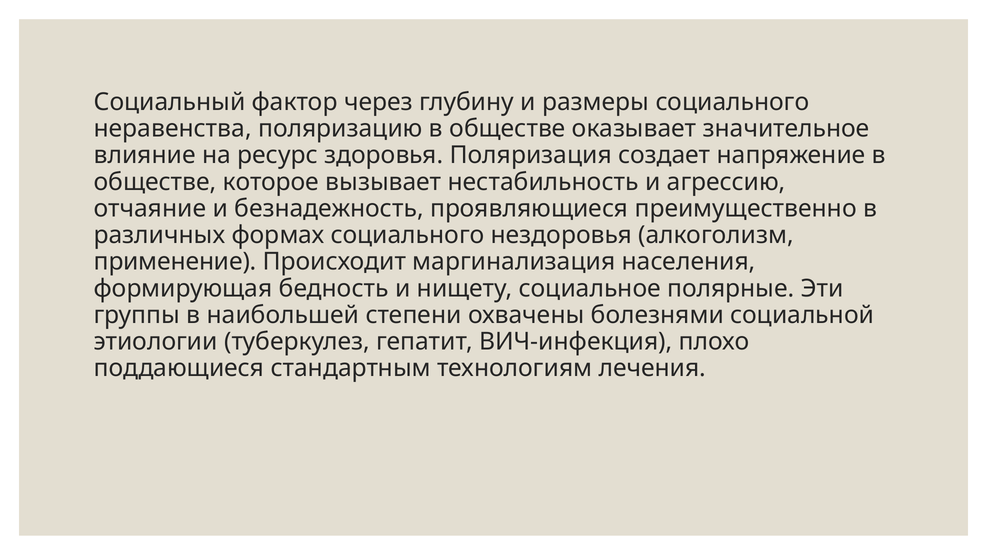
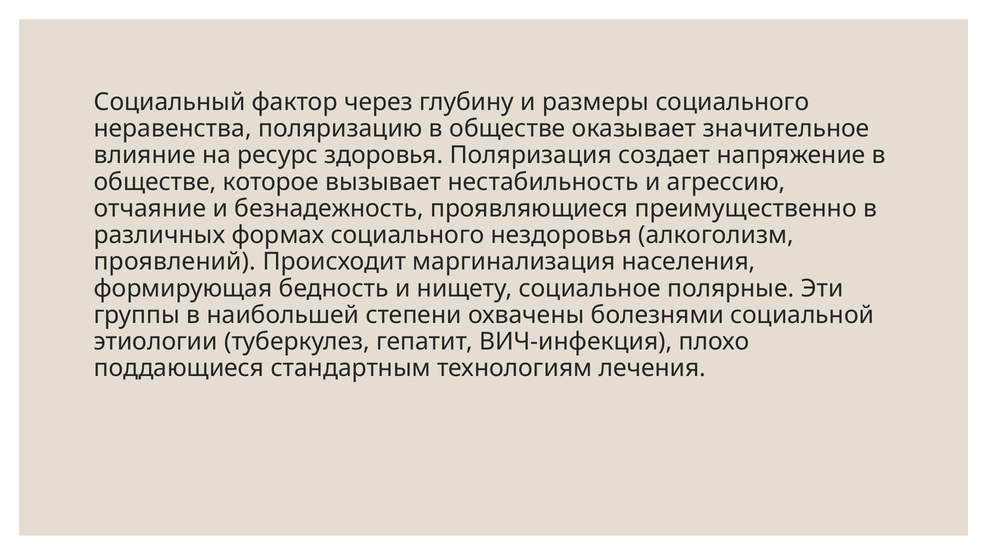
применение: применение -> проявлений (175, 262)
